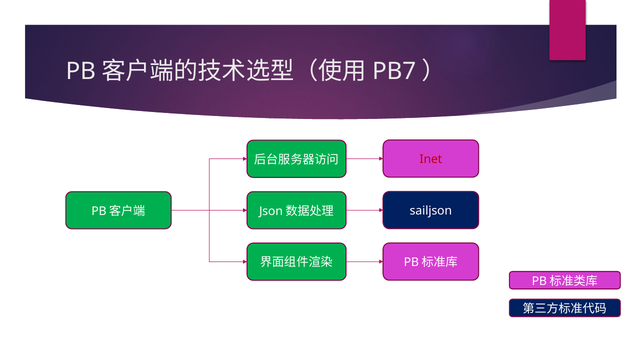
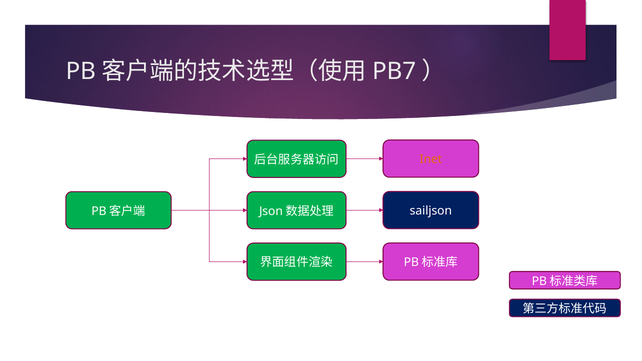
Inet colour: red -> orange (431, 159)
